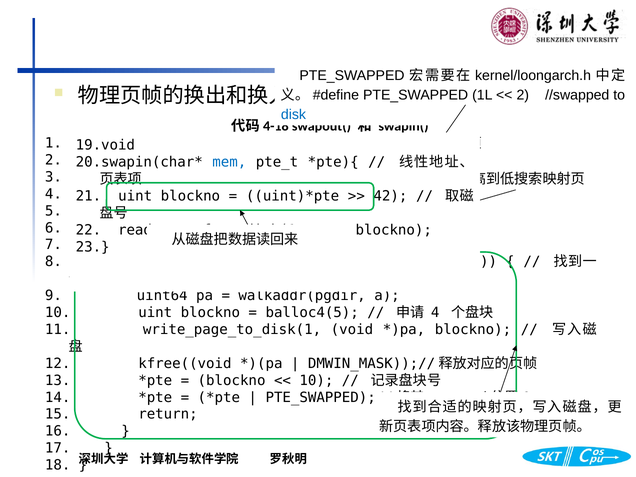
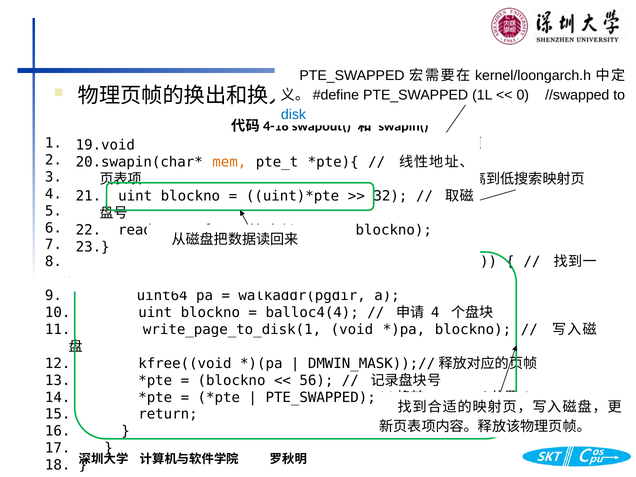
2: 2 -> 0 (523, 95)
mem colour: blue -> orange (229, 162)
42: 42 -> 32 (390, 196)
balloc4(5: balloc4(5 -> balloc4(4 (312, 313)
10: 10 -> 56 (316, 380)
